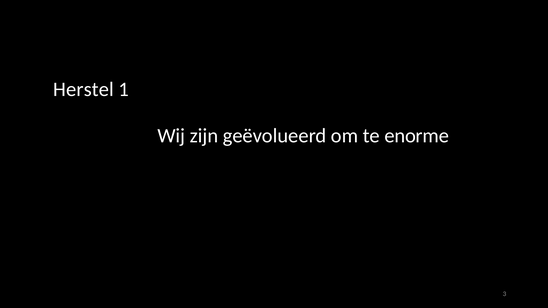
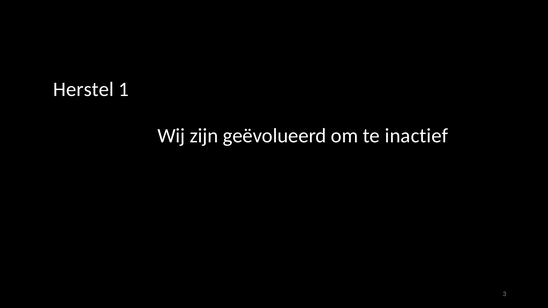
enorme: enorme -> inactief (417, 136)
